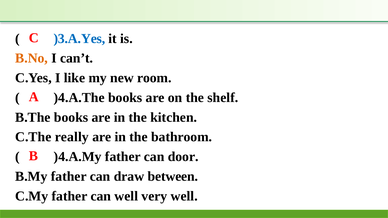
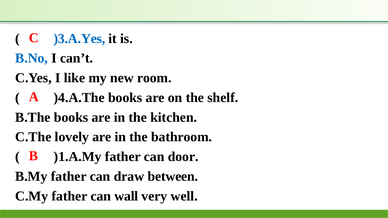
B.No colour: orange -> blue (32, 58)
really: really -> lovely (72, 137)
)4.A.My: )4.A.My -> )1.A.My (78, 157)
can well: well -> wall (126, 196)
